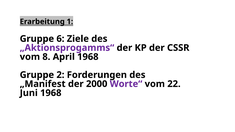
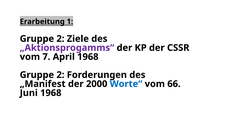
6: 6 -> 2 (60, 39)
8: 8 -> 7 (46, 57)
Worte“ colour: purple -> blue (126, 84)
22: 22 -> 66 (174, 84)
